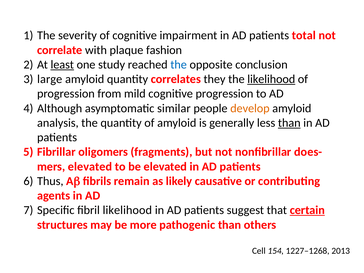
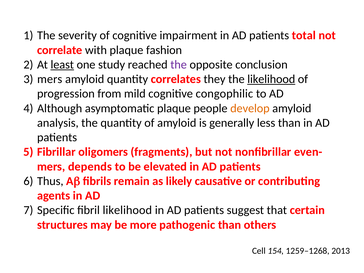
the colour: blue -> purple (179, 65)
large: large -> mers (50, 79)
cognitive progression: progression -> congophilic (224, 94)
asymptomatic similar: similar -> plaque (174, 108)
than underline: present -> none (289, 123)
does-: does- -> even- (308, 152)
mers elevated: elevated -> depends (90, 167)
certain underline: present -> none (307, 210)
1227–1268: 1227–1268 -> 1259–1268 (308, 251)
